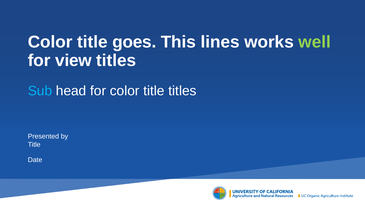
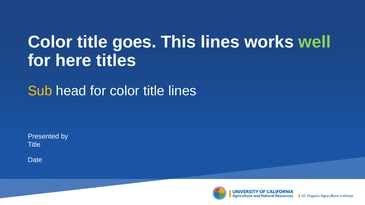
view: view -> here (73, 61)
Sub colour: light blue -> yellow (40, 91)
title titles: titles -> lines (182, 91)
